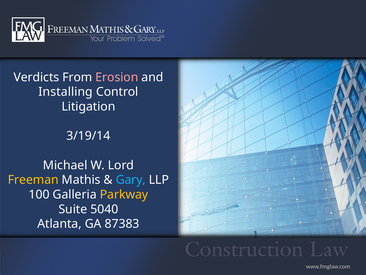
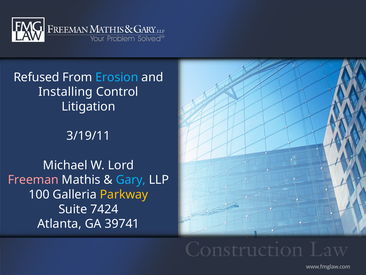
Verdicts: Verdicts -> Refused (36, 77)
Erosion colour: pink -> light blue (117, 77)
3/19/14: 3/19/14 -> 3/19/11 (88, 136)
Freeman colour: yellow -> pink (33, 180)
5040: 5040 -> 7424 (104, 209)
87383: 87383 -> 39741 (122, 223)
